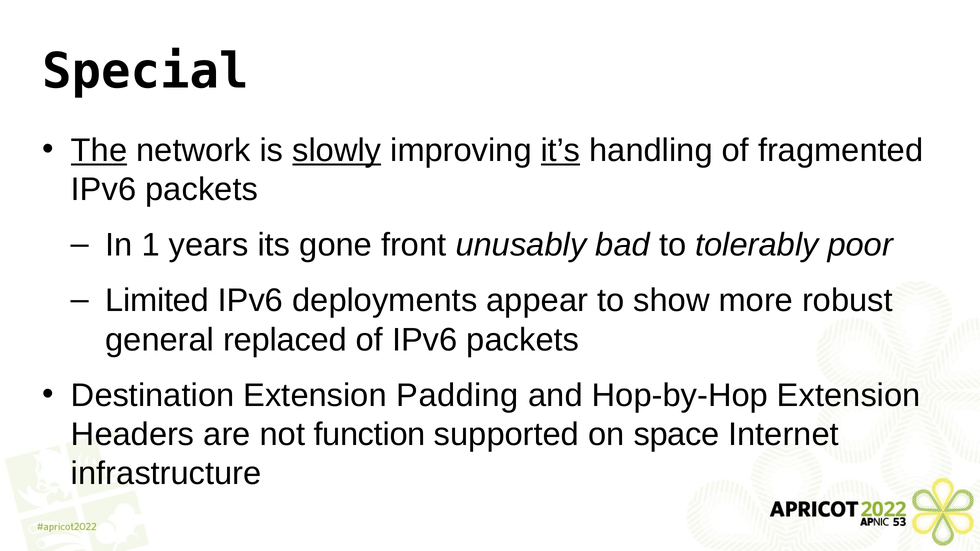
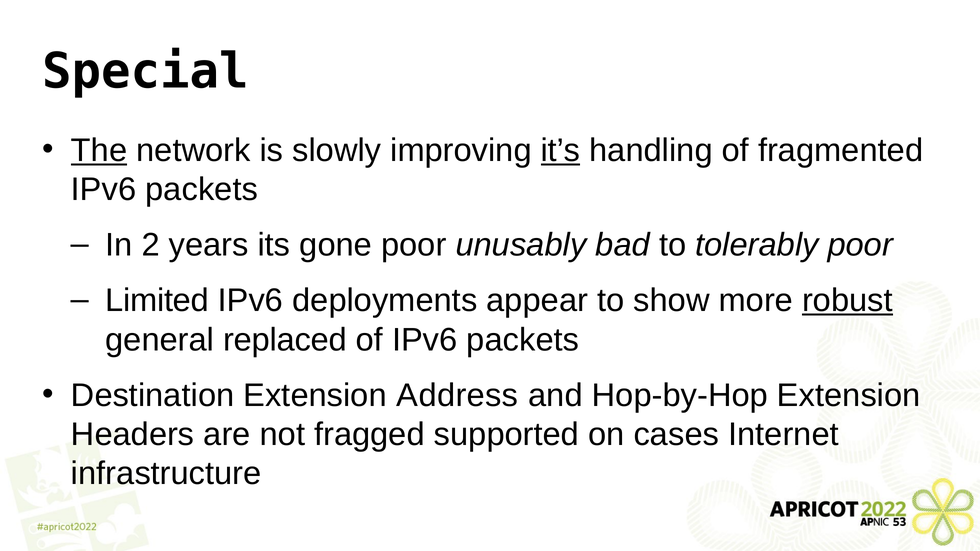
slowly underline: present -> none (337, 151)
1: 1 -> 2 (151, 245)
gone front: front -> poor (414, 245)
robust underline: none -> present (847, 301)
Padding: Padding -> Address (457, 395)
function: function -> fragged (369, 435)
space: space -> cases (676, 435)
